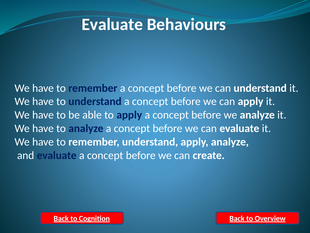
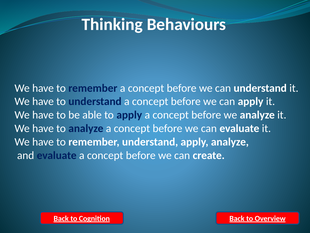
Evaluate: Evaluate -> Thinking (112, 24)
